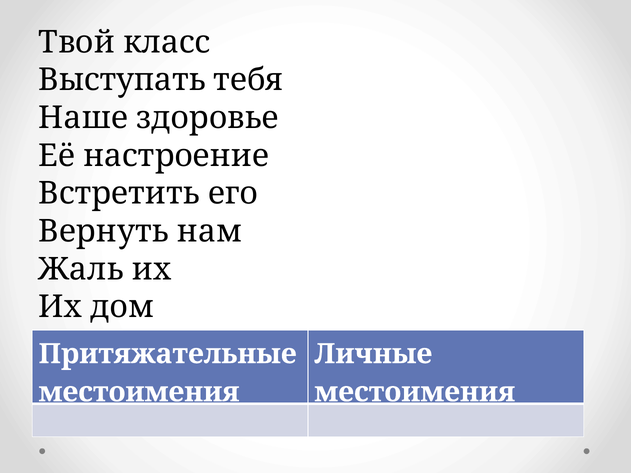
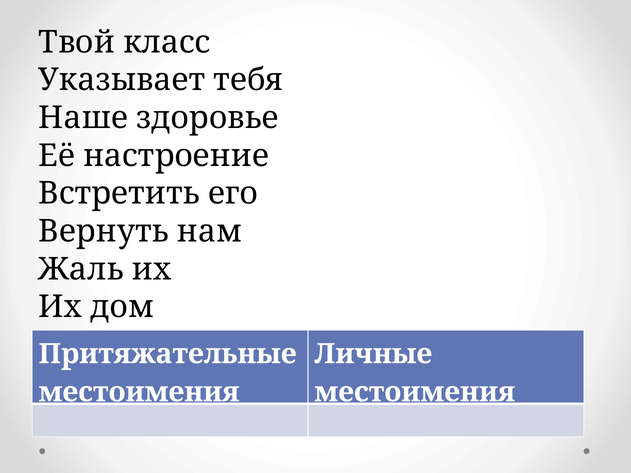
Выступать: Выступать -> Указывает (122, 80)
